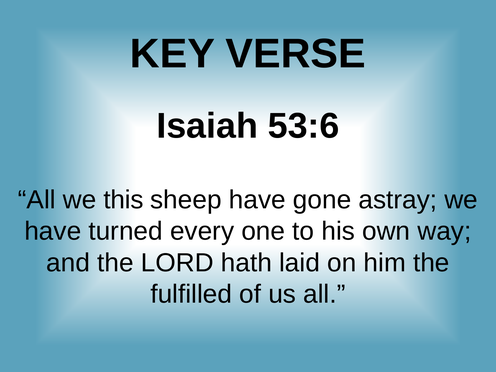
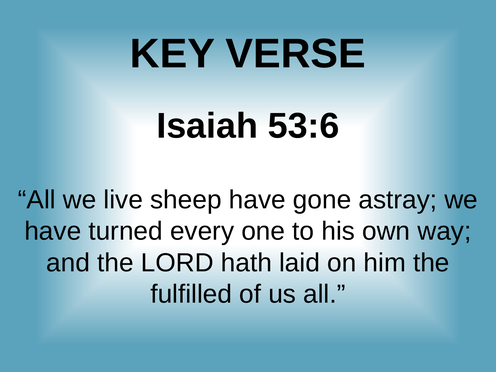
this: this -> live (123, 200)
